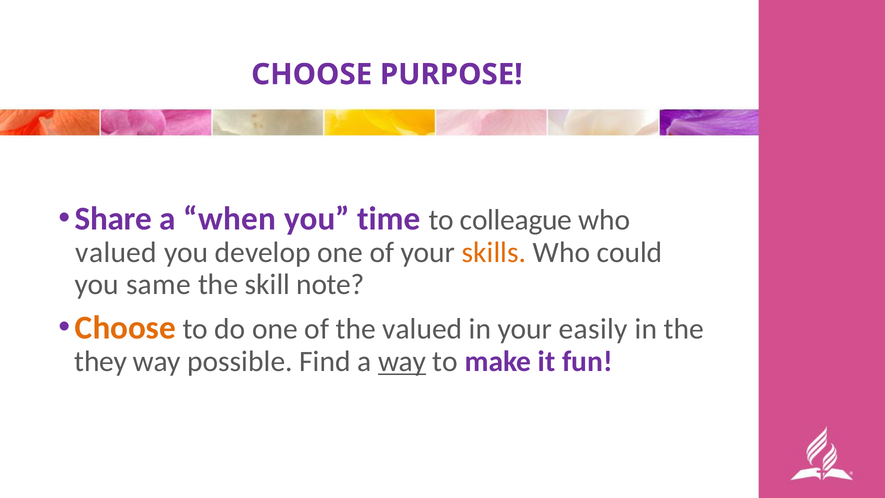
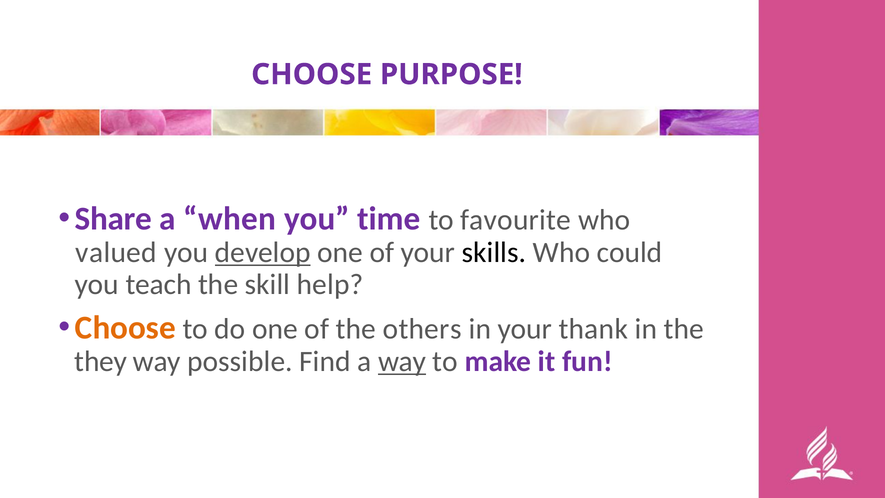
colleague: colleague -> favourite (516, 220)
develop underline: none -> present (263, 253)
skills colour: orange -> black (494, 253)
same: same -> teach (159, 284)
note: note -> help (330, 284)
the valued: valued -> others (422, 329)
easily: easily -> thank (593, 329)
